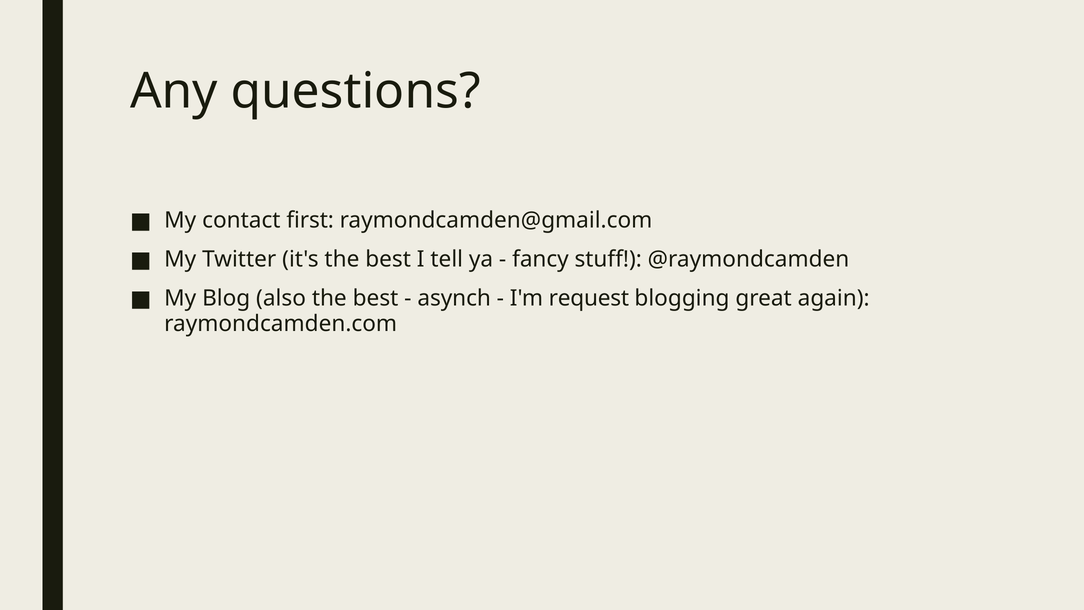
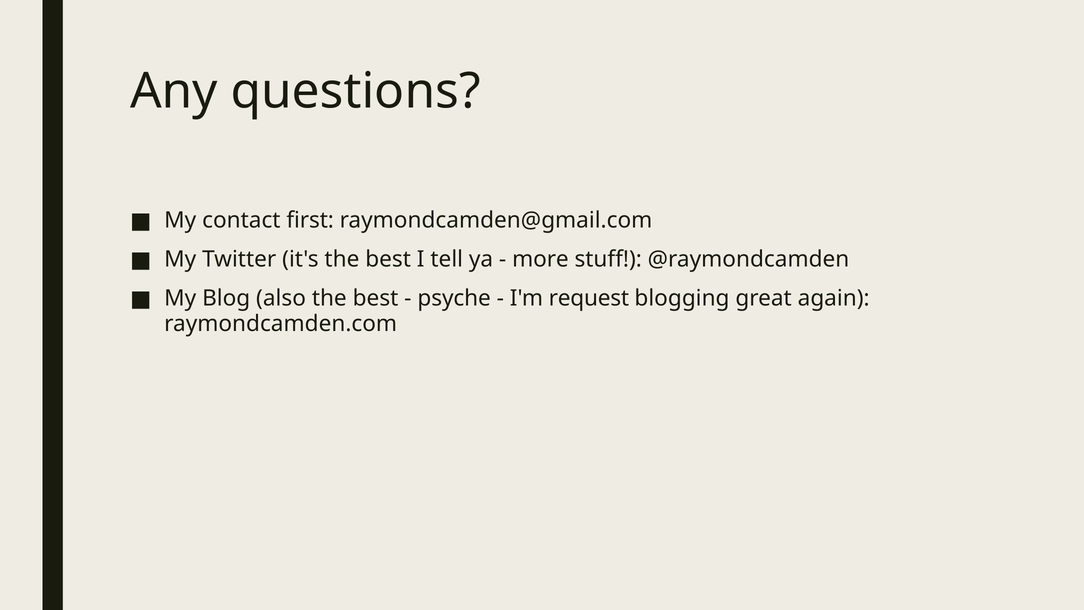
fancy: fancy -> more (540, 259)
asynch: asynch -> psyche (454, 298)
